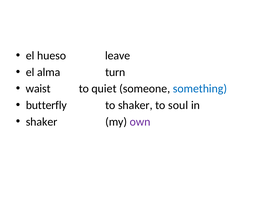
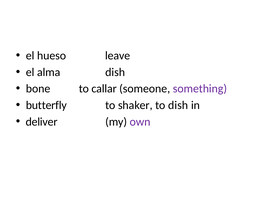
alma turn: turn -> dish (115, 72)
waist: waist -> bone (38, 89)
quiet: quiet -> callar (104, 89)
something colour: blue -> purple (200, 89)
to soul: soul -> dish (178, 105)
shaker: shaker -> deliver (42, 122)
